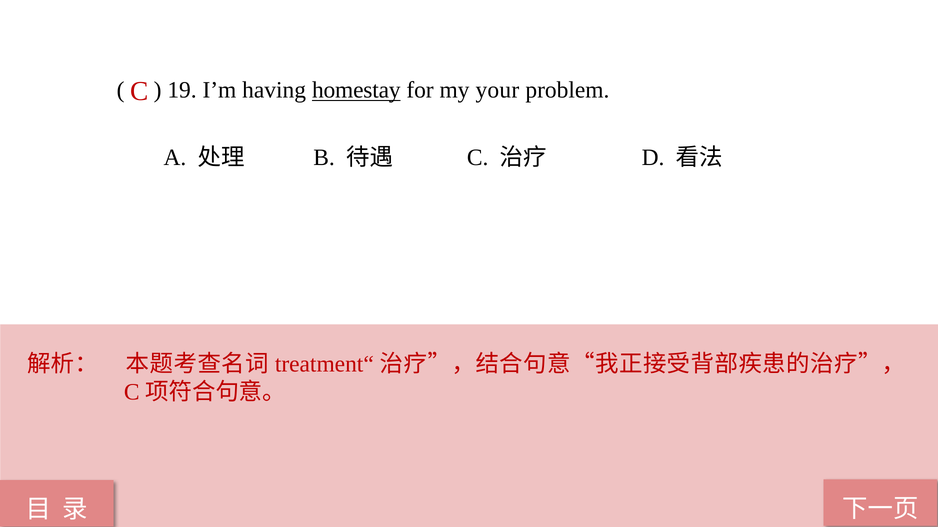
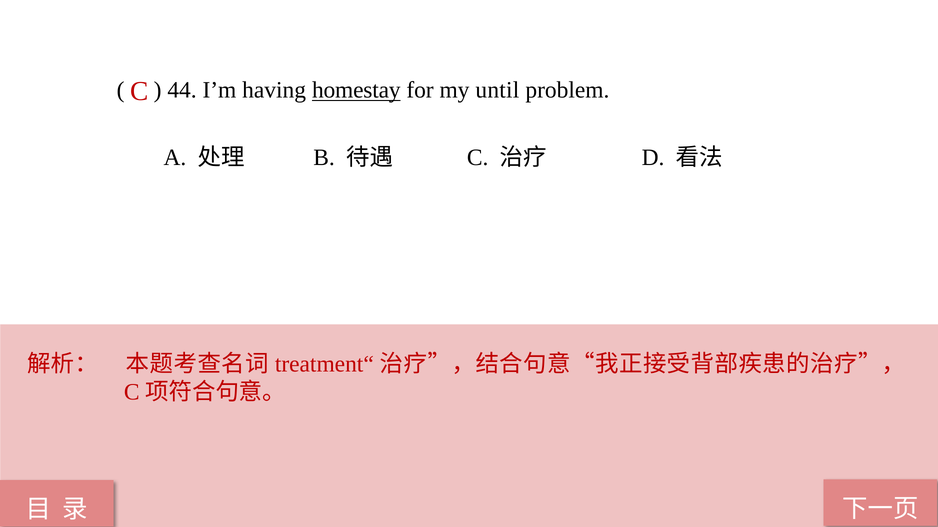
19: 19 -> 44 (182, 90)
your: your -> until (497, 90)
